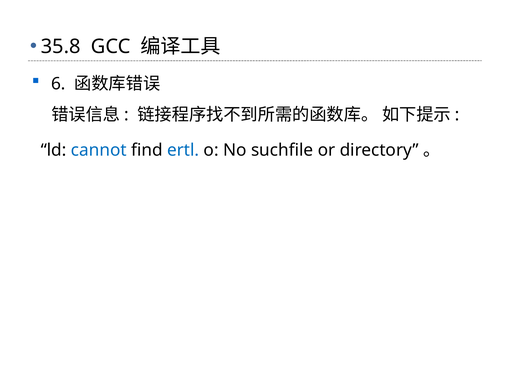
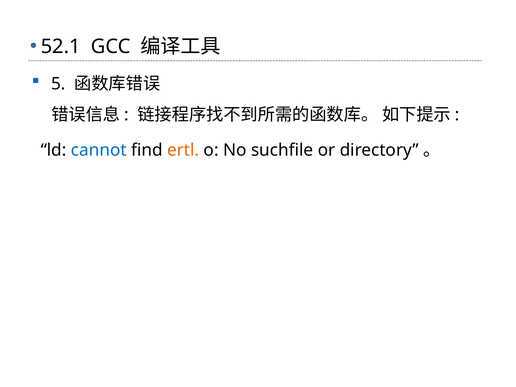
35.8: 35.8 -> 52.1 (61, 47)
6: 6 -> 5 (58, 84)
ertl colour: blue -> orange (183, 150)
